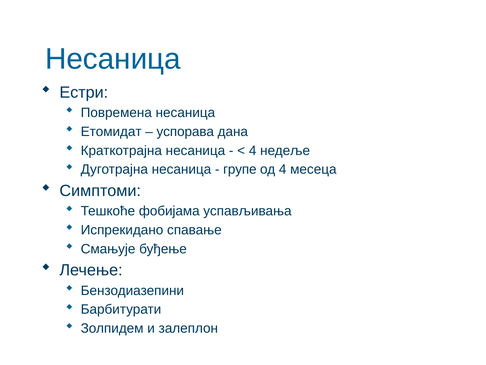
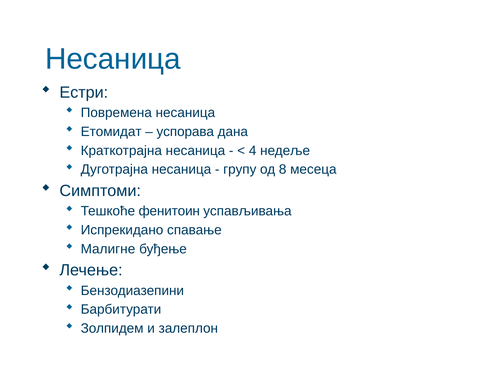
групе: групе -> групу (240, 169)
од 4: 4 -> 8 (283, 169)
фобијама: фобијама -> фенитоин (169, 211)
Смањује: Смањује -> Малигне (108, 249)
